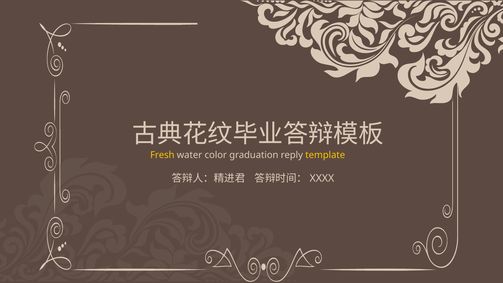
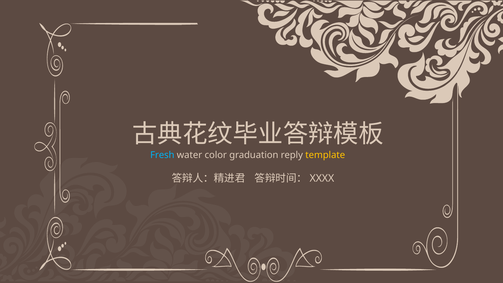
Fresh colour: yellow -> light blue (162, 155)
